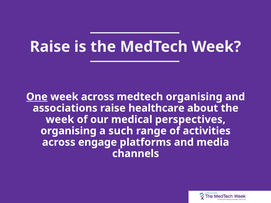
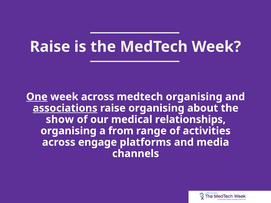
associations underline: none -> present (65, 108)
raise healthcare: healthcare -> organising (156, 108)
week: week -> show (60, 120)
perspectives: perspectives -> relationships (190, 120)
such: such -> from (121, 131)
